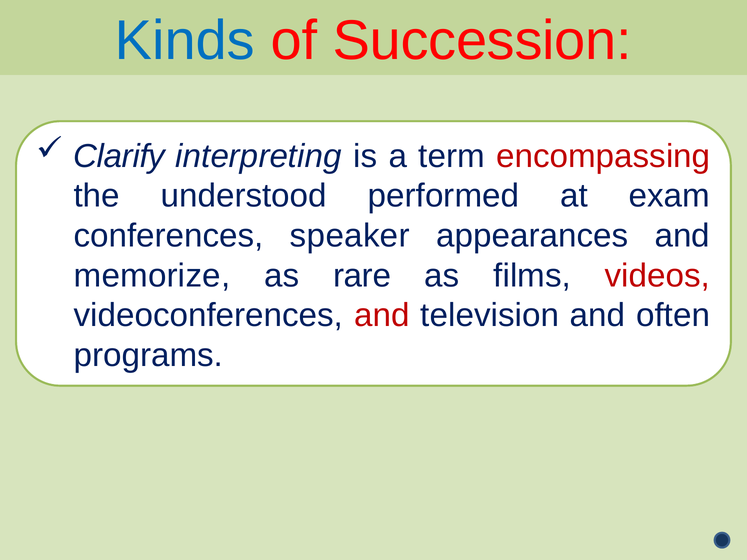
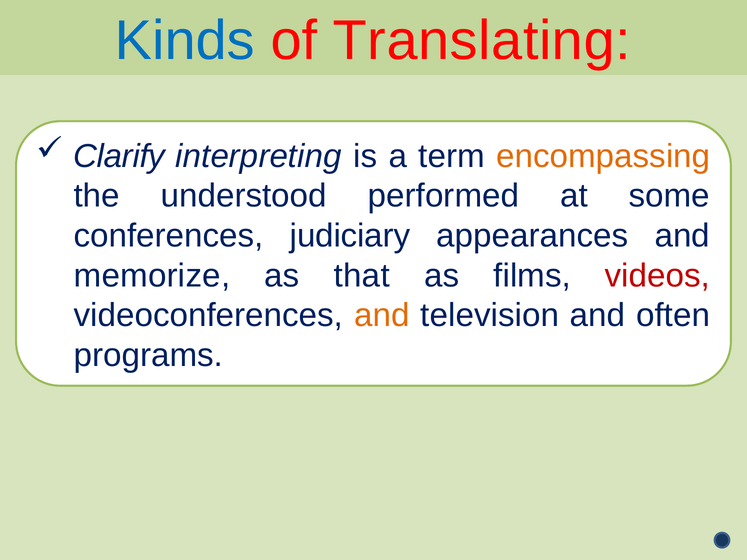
Succession: Succession -> Translating (482, 41)
encompassing colour: red -> orange (603, 156)
exam: exam -> some (669, 196)
speaker: speaker -> judiciary (350, 236)
rare: rare -> that (362, 276)
and colour: red -> orange (382, 316)
